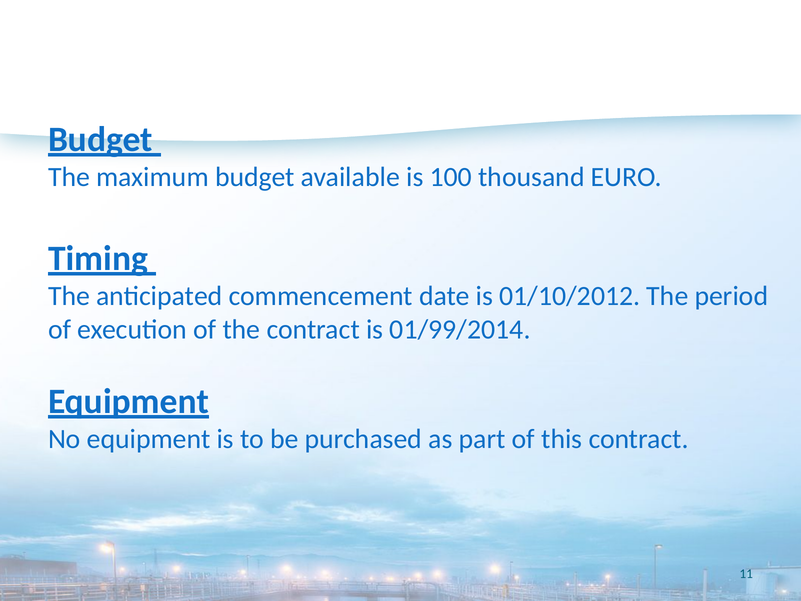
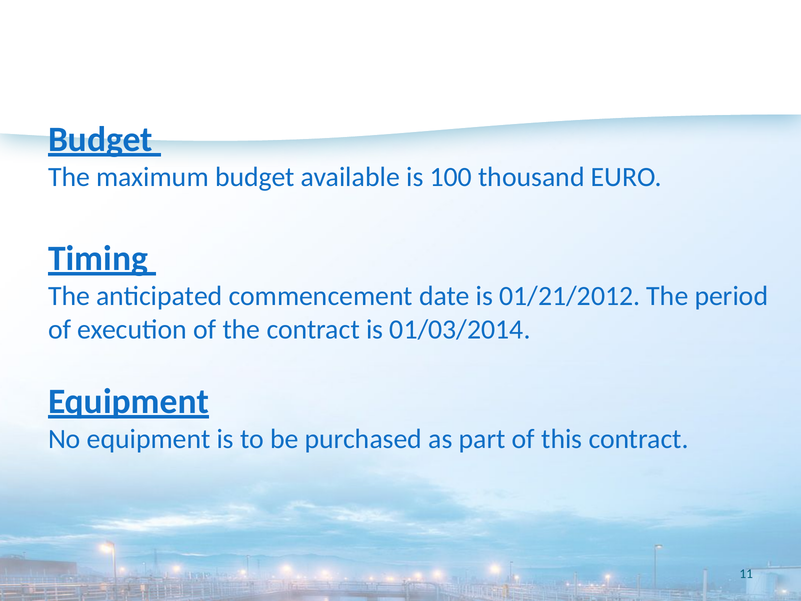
01/10/2012: 01/10/2012 -> 01/21/2012 (570, 296)
01/99/2014: 01/99/2014 -> 01/03/2014 (460, 329)
